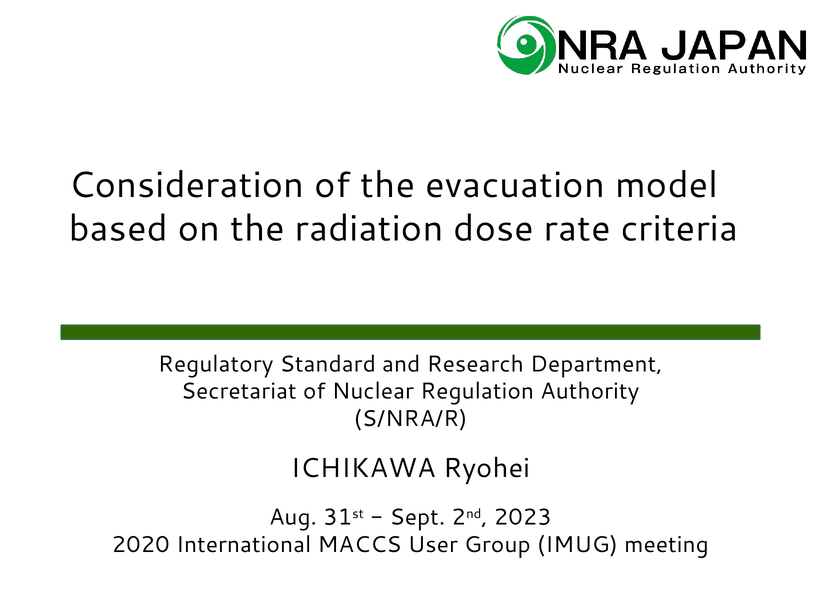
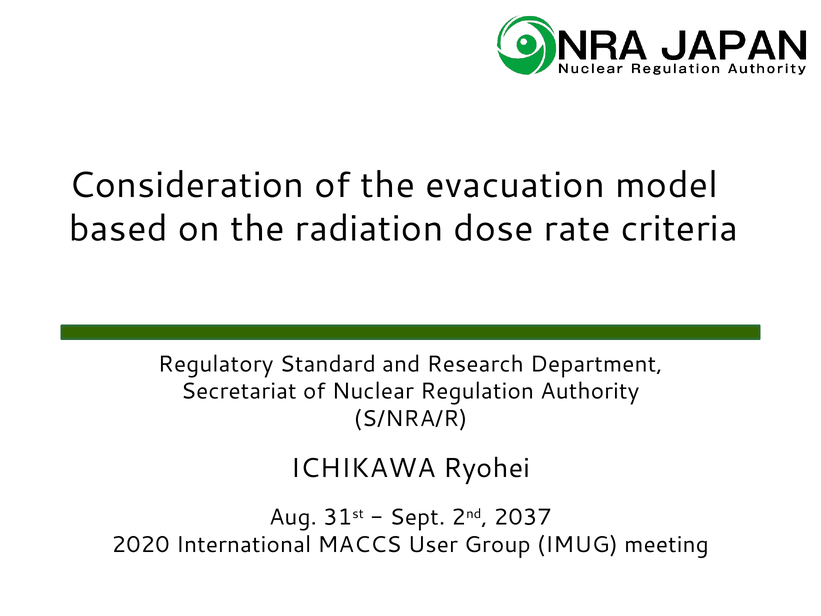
2023: 2023 -> 2037 (523, 517)
